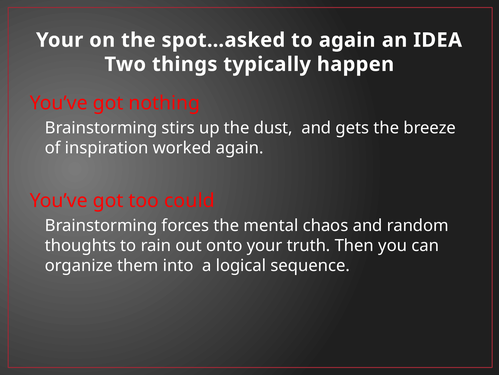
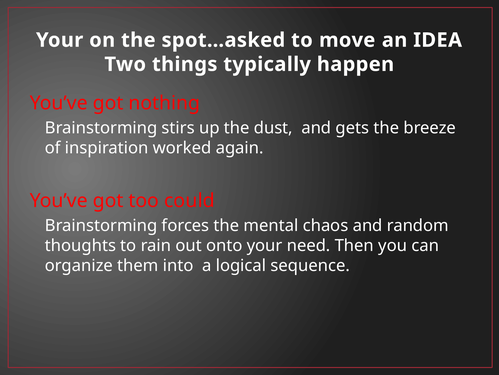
to again: again -> move (347, 40)
truth: truth -> need (309, 245)
